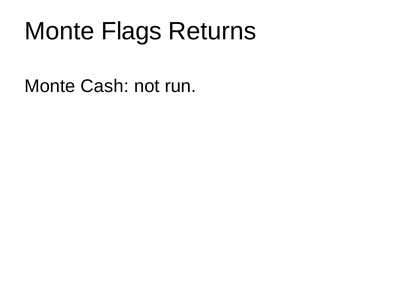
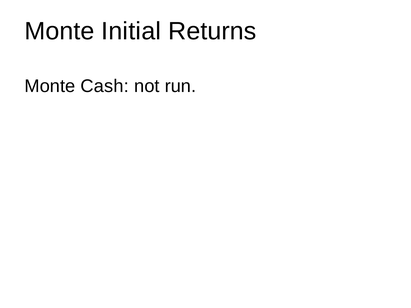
Flags: Flags -> Initial (131, 31)
